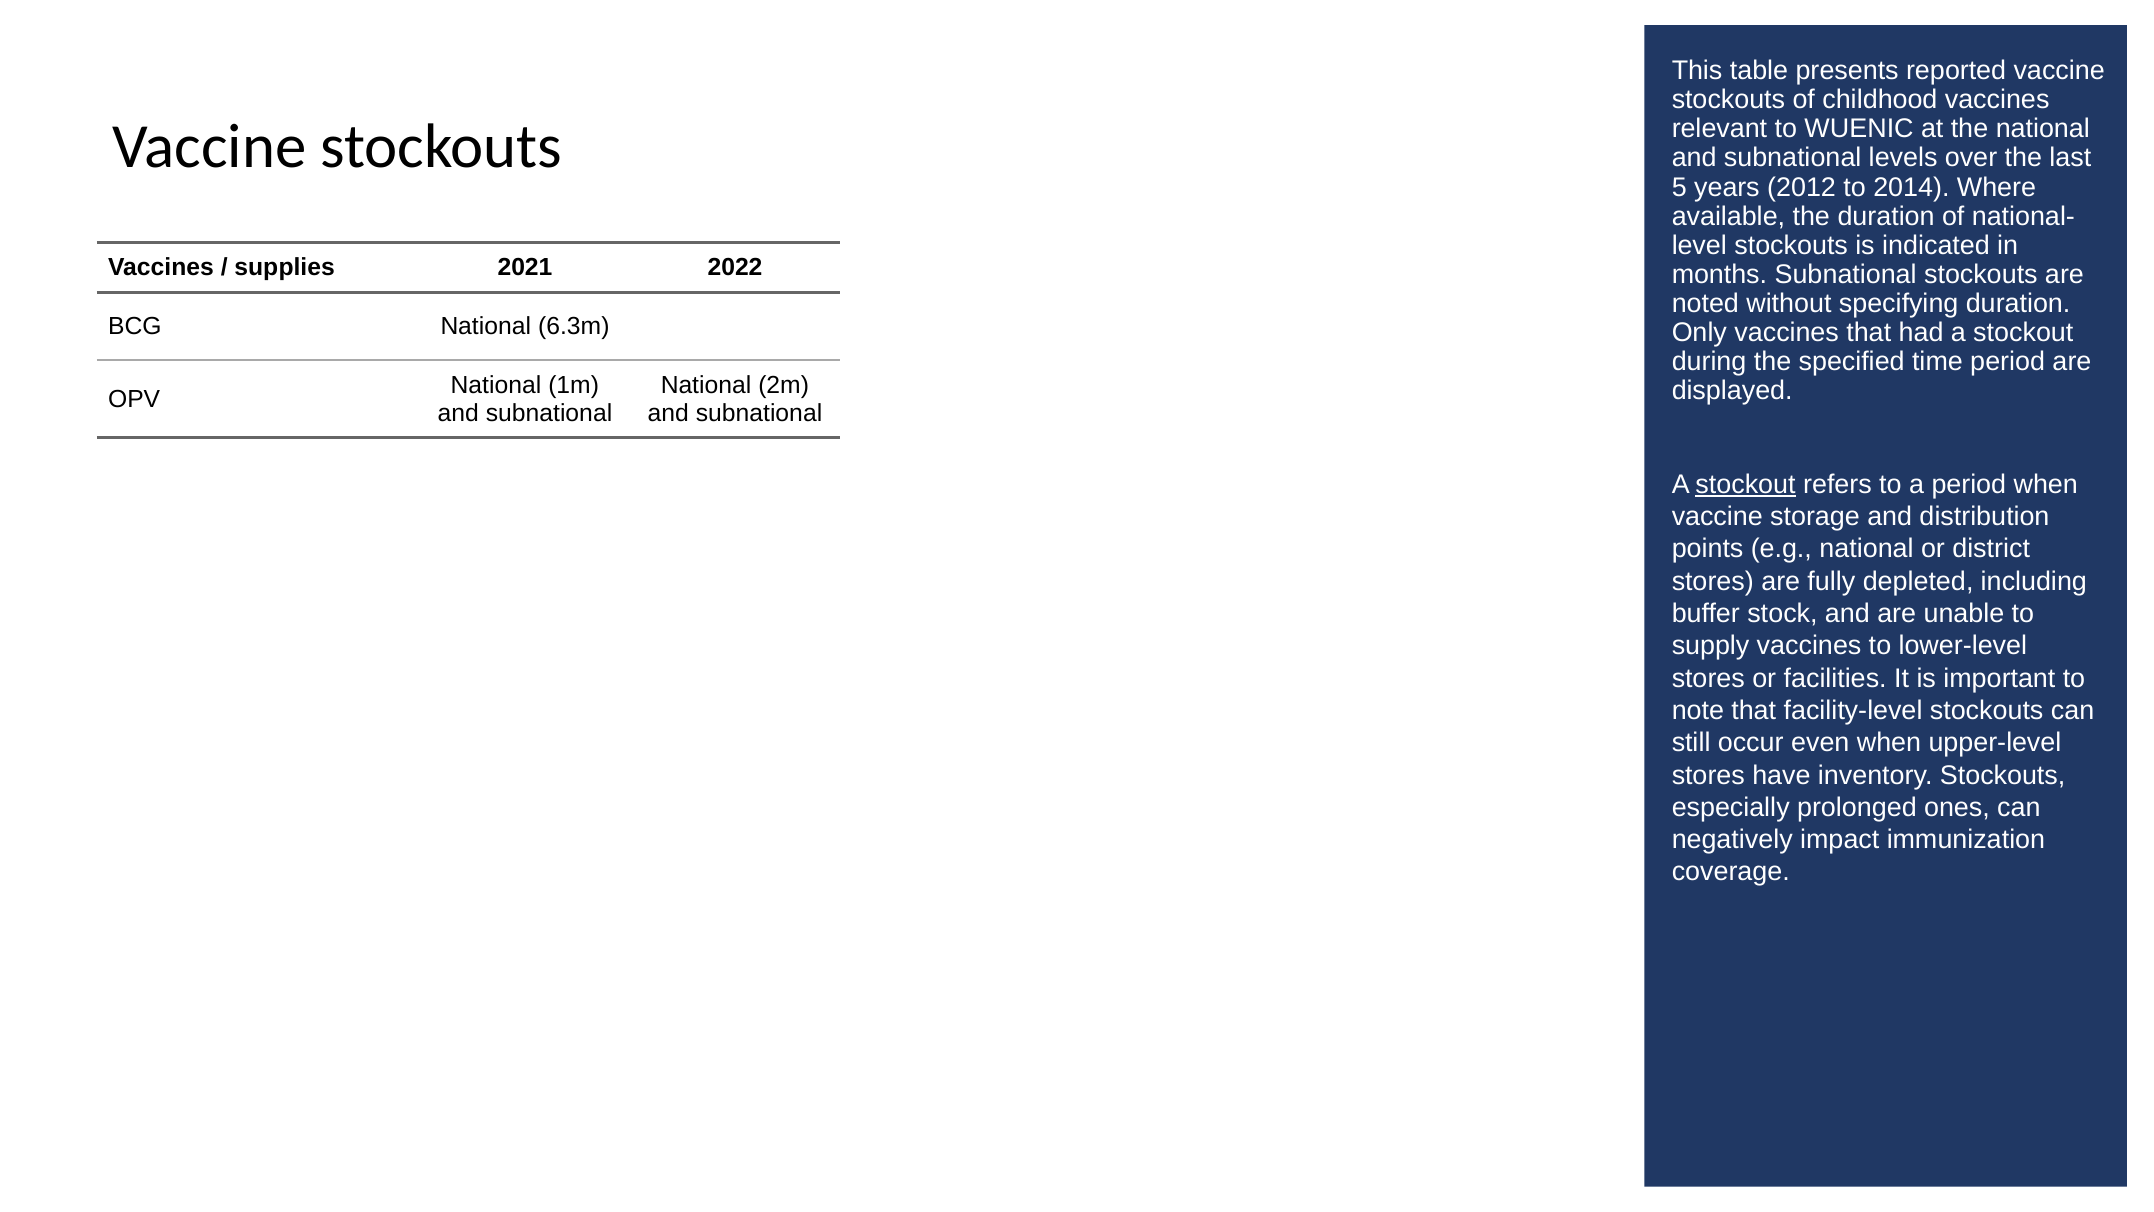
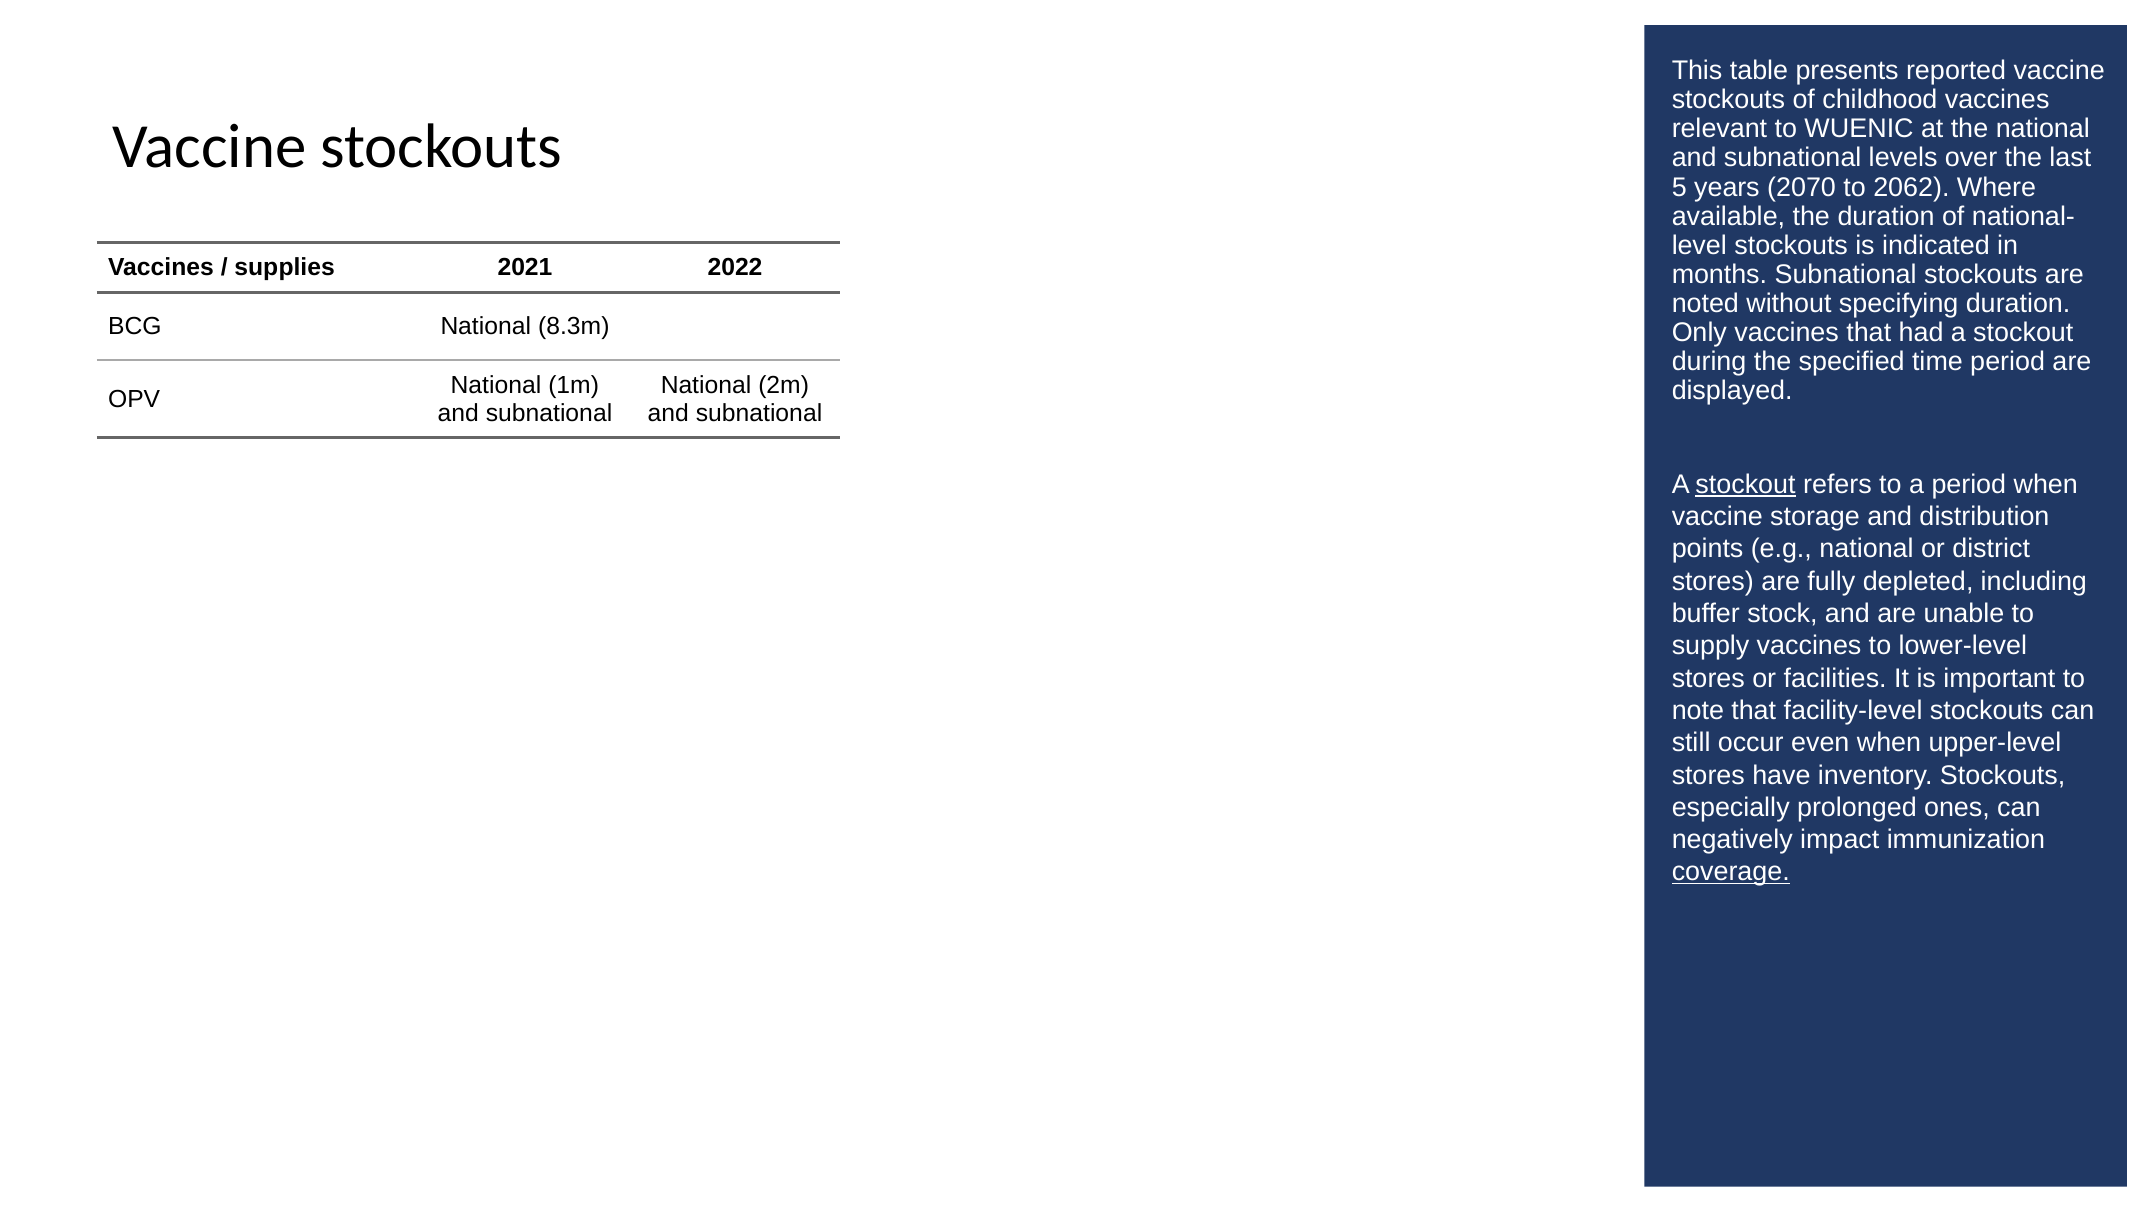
2012: 2012 -> 2070 (1802, 187)
2014: 2014 -> 2062 (1911, 187)
6.3m: 6.3m -> 8.3m (574, 327)
coverage underline: none -> present (1731, 872)
